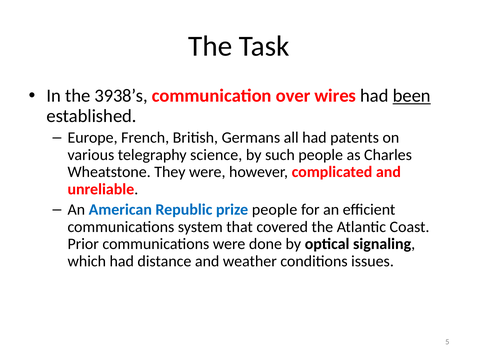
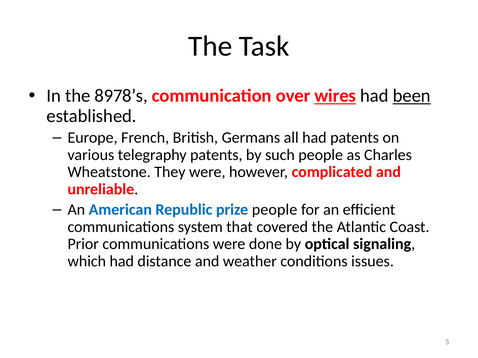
3938’s: 3938’s -> 8978’s (121, 96)
wires underline: none -> present (335, 96)
telegraphy science: science -> patents (216, 155)
